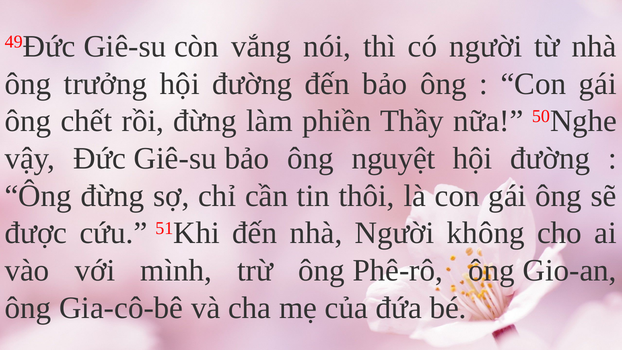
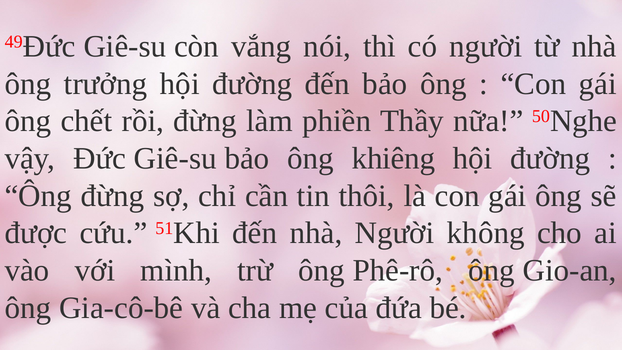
nguyệt: nguyệt -> khiêng (393, 158)
